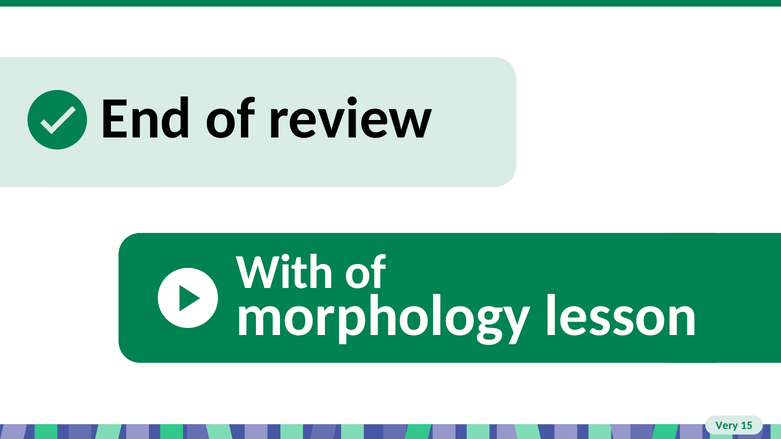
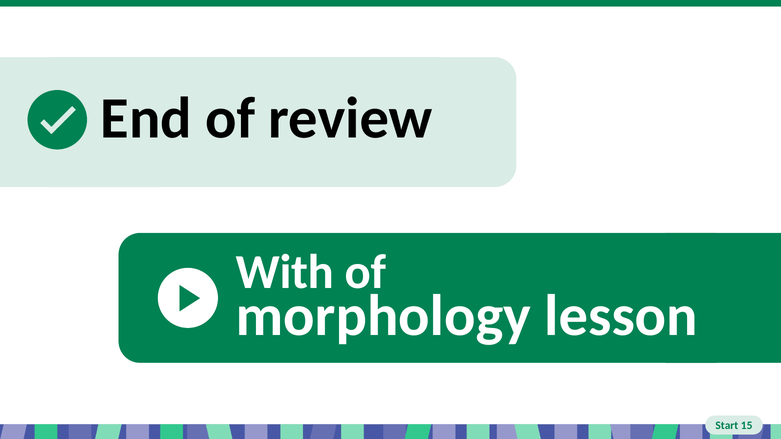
Very: Very -> Start (727, 426)
